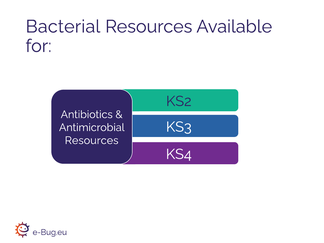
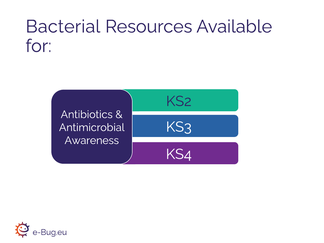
Resources: Resources -> Awareness (92, 140)
